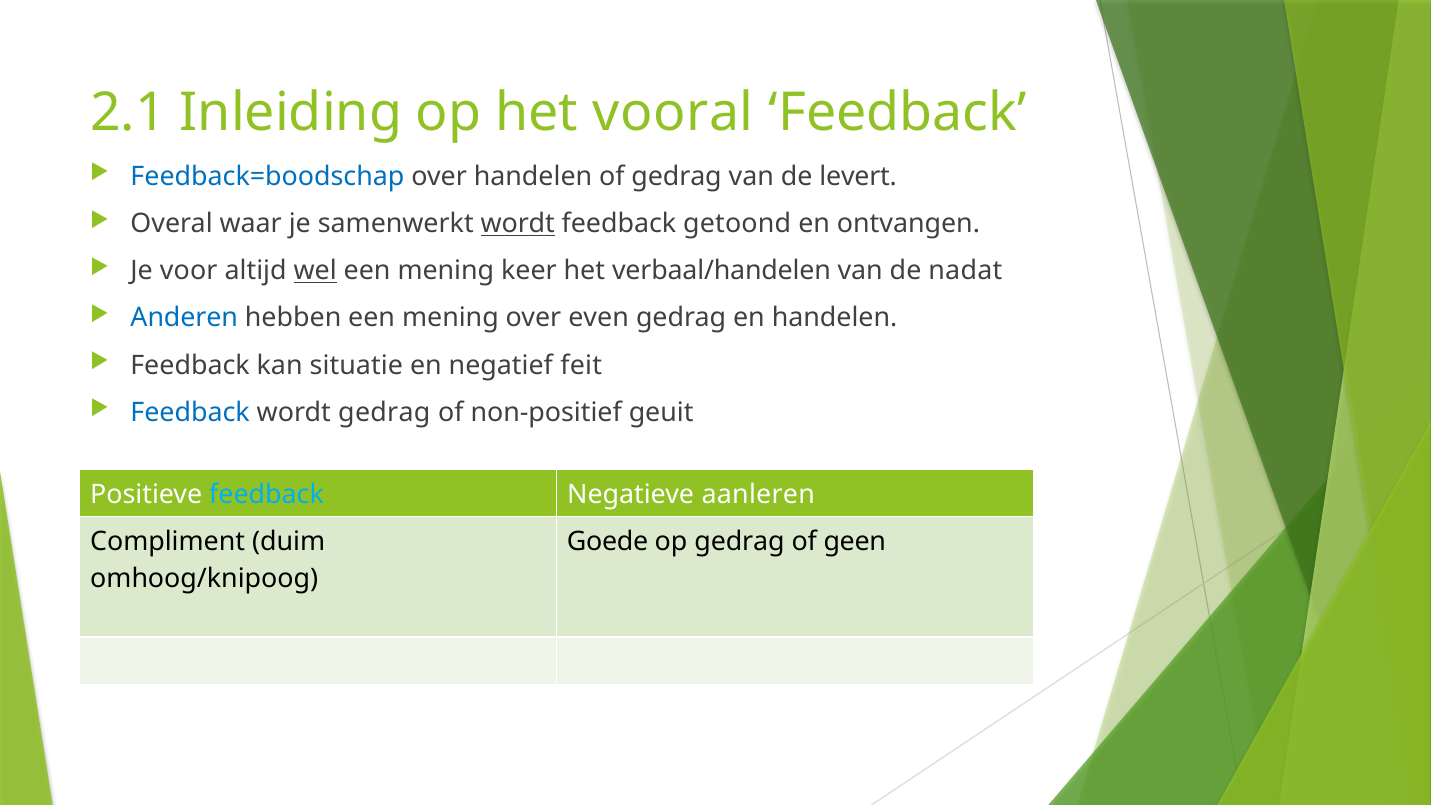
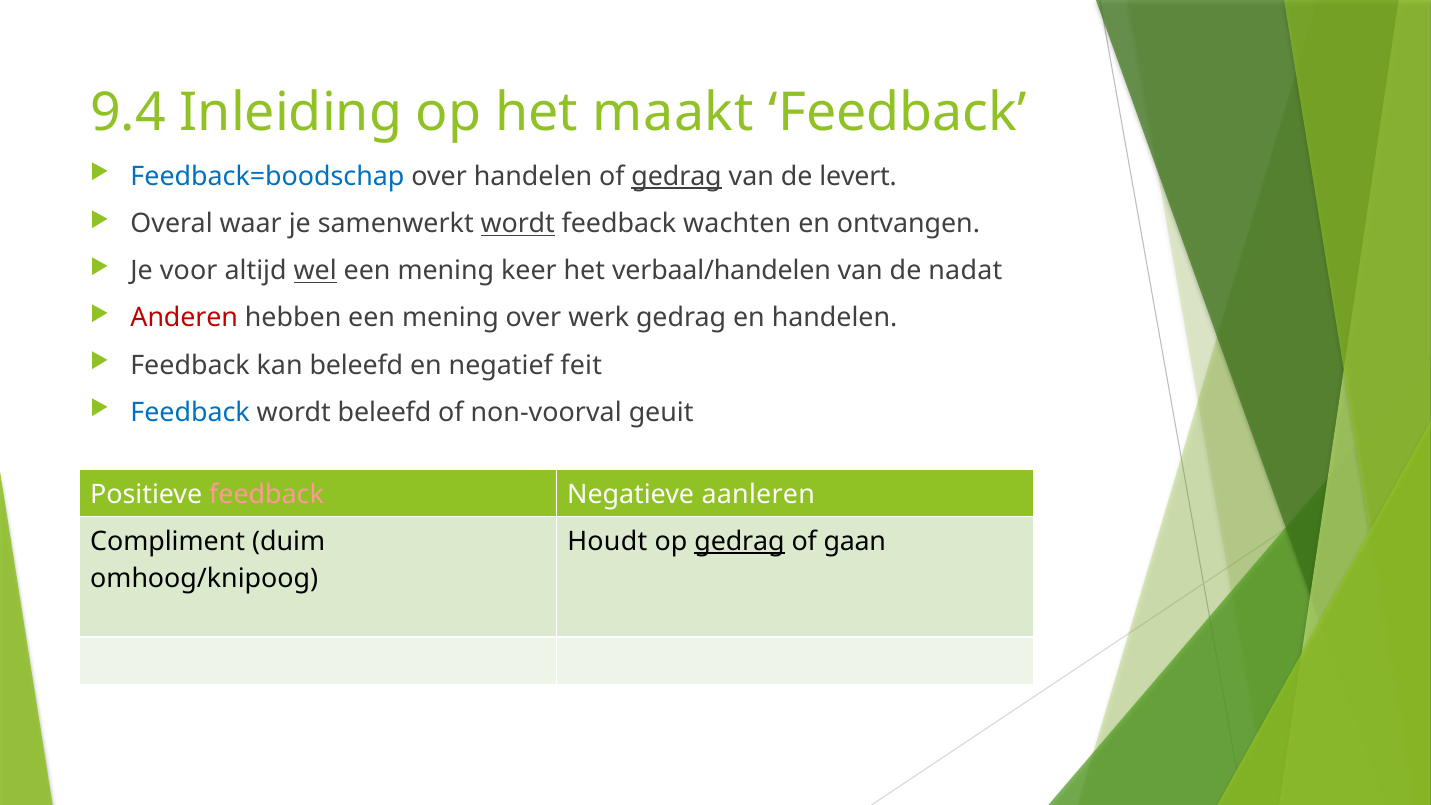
2.1: 2.1 -> 9.4 (128, 113)
vooral: vooral -> maakt (673, 113)
gedrag underline: none -> present (677, 177)
getoond: getoond -> wachten (737, 224)
Anderen colour: blue -> red (184, 318)
even: even -> werk (599, 318)
kan situatie: situatie -> beleefd (356, 365)
wordt gedrag: gedrag -> beleefd (384, 412)
non-positief: non-positief -> non-voorval (546, 412)
feedback colour: light blue -> pink (267, 494)
Goede: Goede -> Houdt (607, 542)
gedrag underline: none -> present (740, 542)
geen: geen -> gaan (855, 542)
